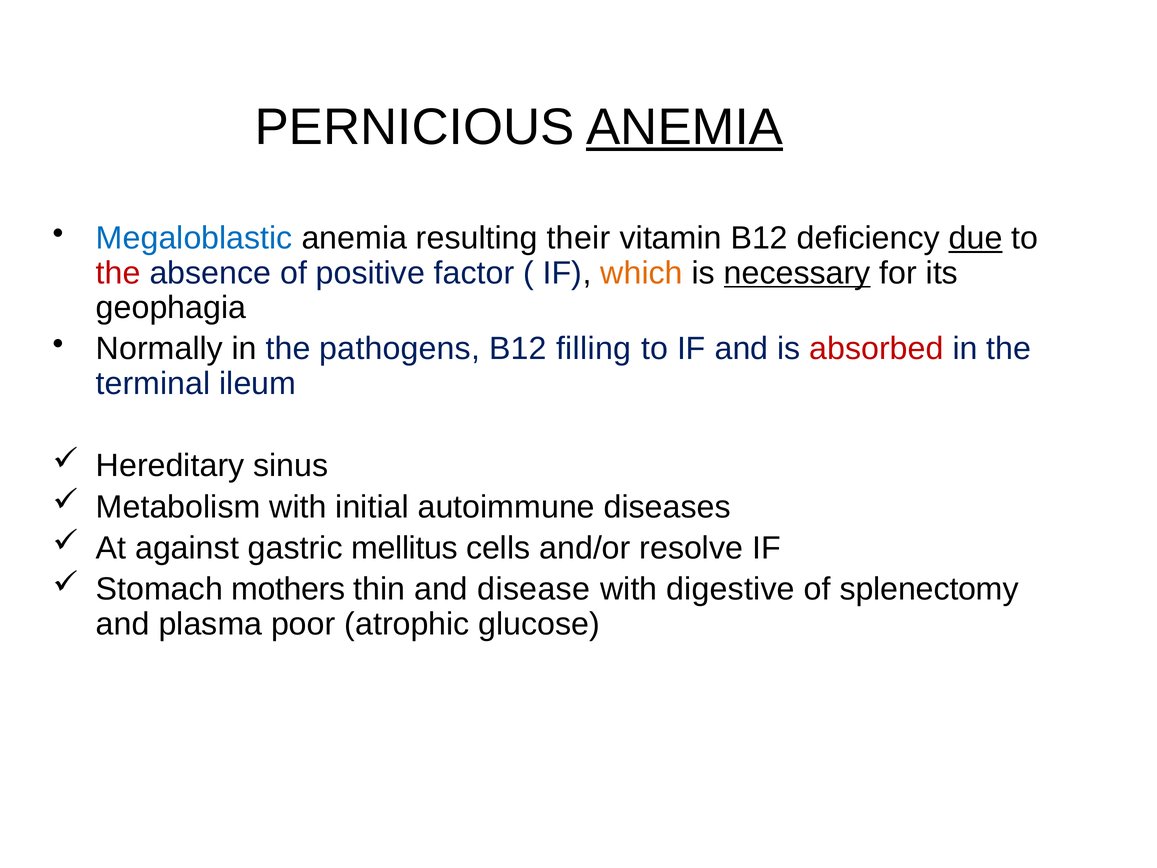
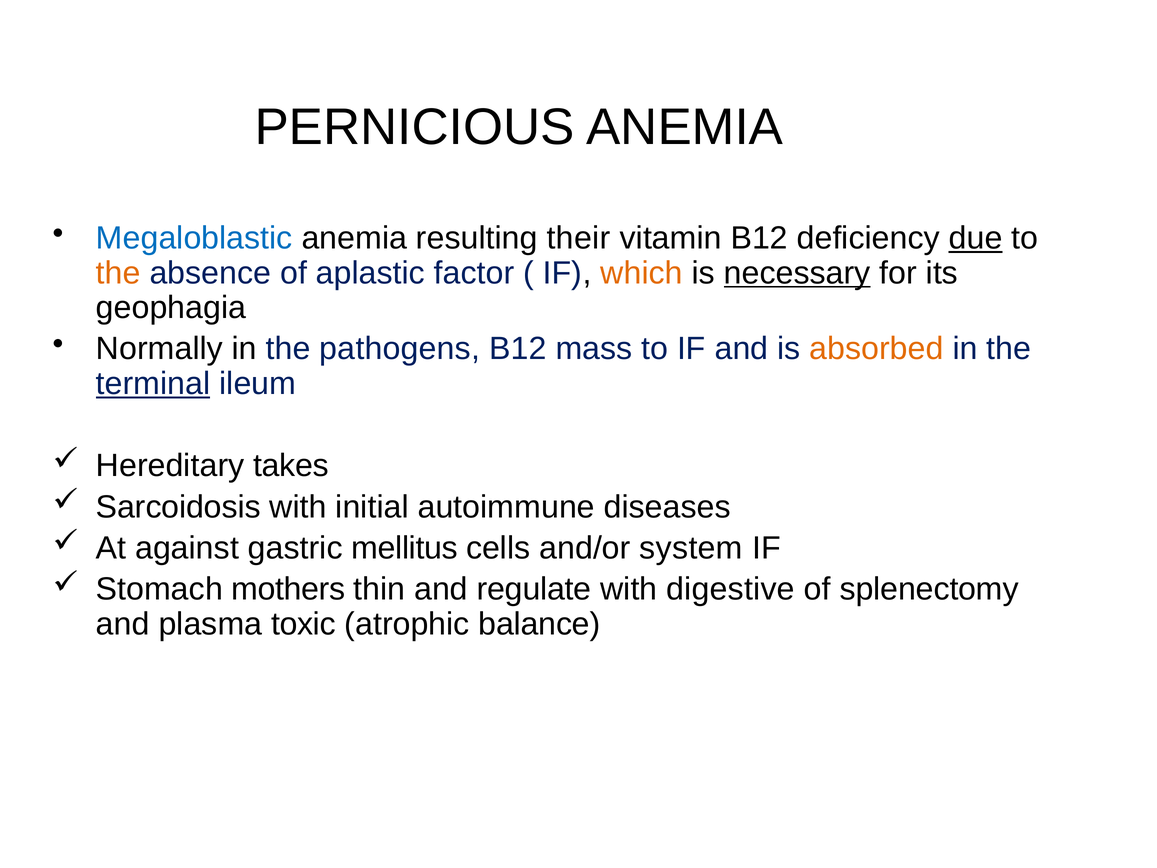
ANEMIA underline: present -> none (685, 127)
the colour: red -> orange (118, 273)
positive: positive -> aplastic (370, 273)
filling: filling -> mass (594, 349)
absorbed colour: red -> orange (876, 349)
terminal underline: none -> present (153, 383)
sinus: sinus -> takes (291, 466)
Metabolism: Metabolism -> Sarcoidosis (178, 507)
resolve: resolve -> system (691, 548)
disease: disease -> regulate (534, 589)
poor: poor -> toxic (303, 624)
glucose: glucose -> balance (539, 624)
